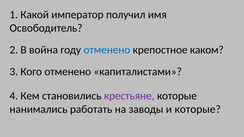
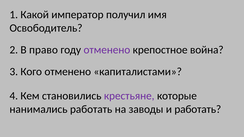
война: война -> право (43, 50)
отменено colour: blue -> purple (107, 50)
каком: каком -> война (207, 50)
и которые: которые -> работать (198, 109)
